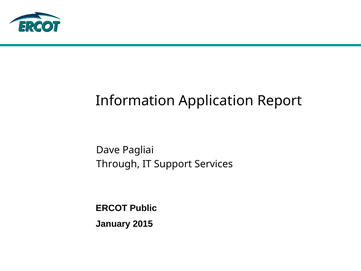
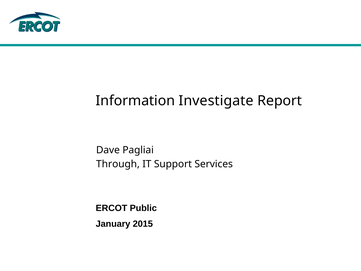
Application: Application -> Investigate (216, 101)
